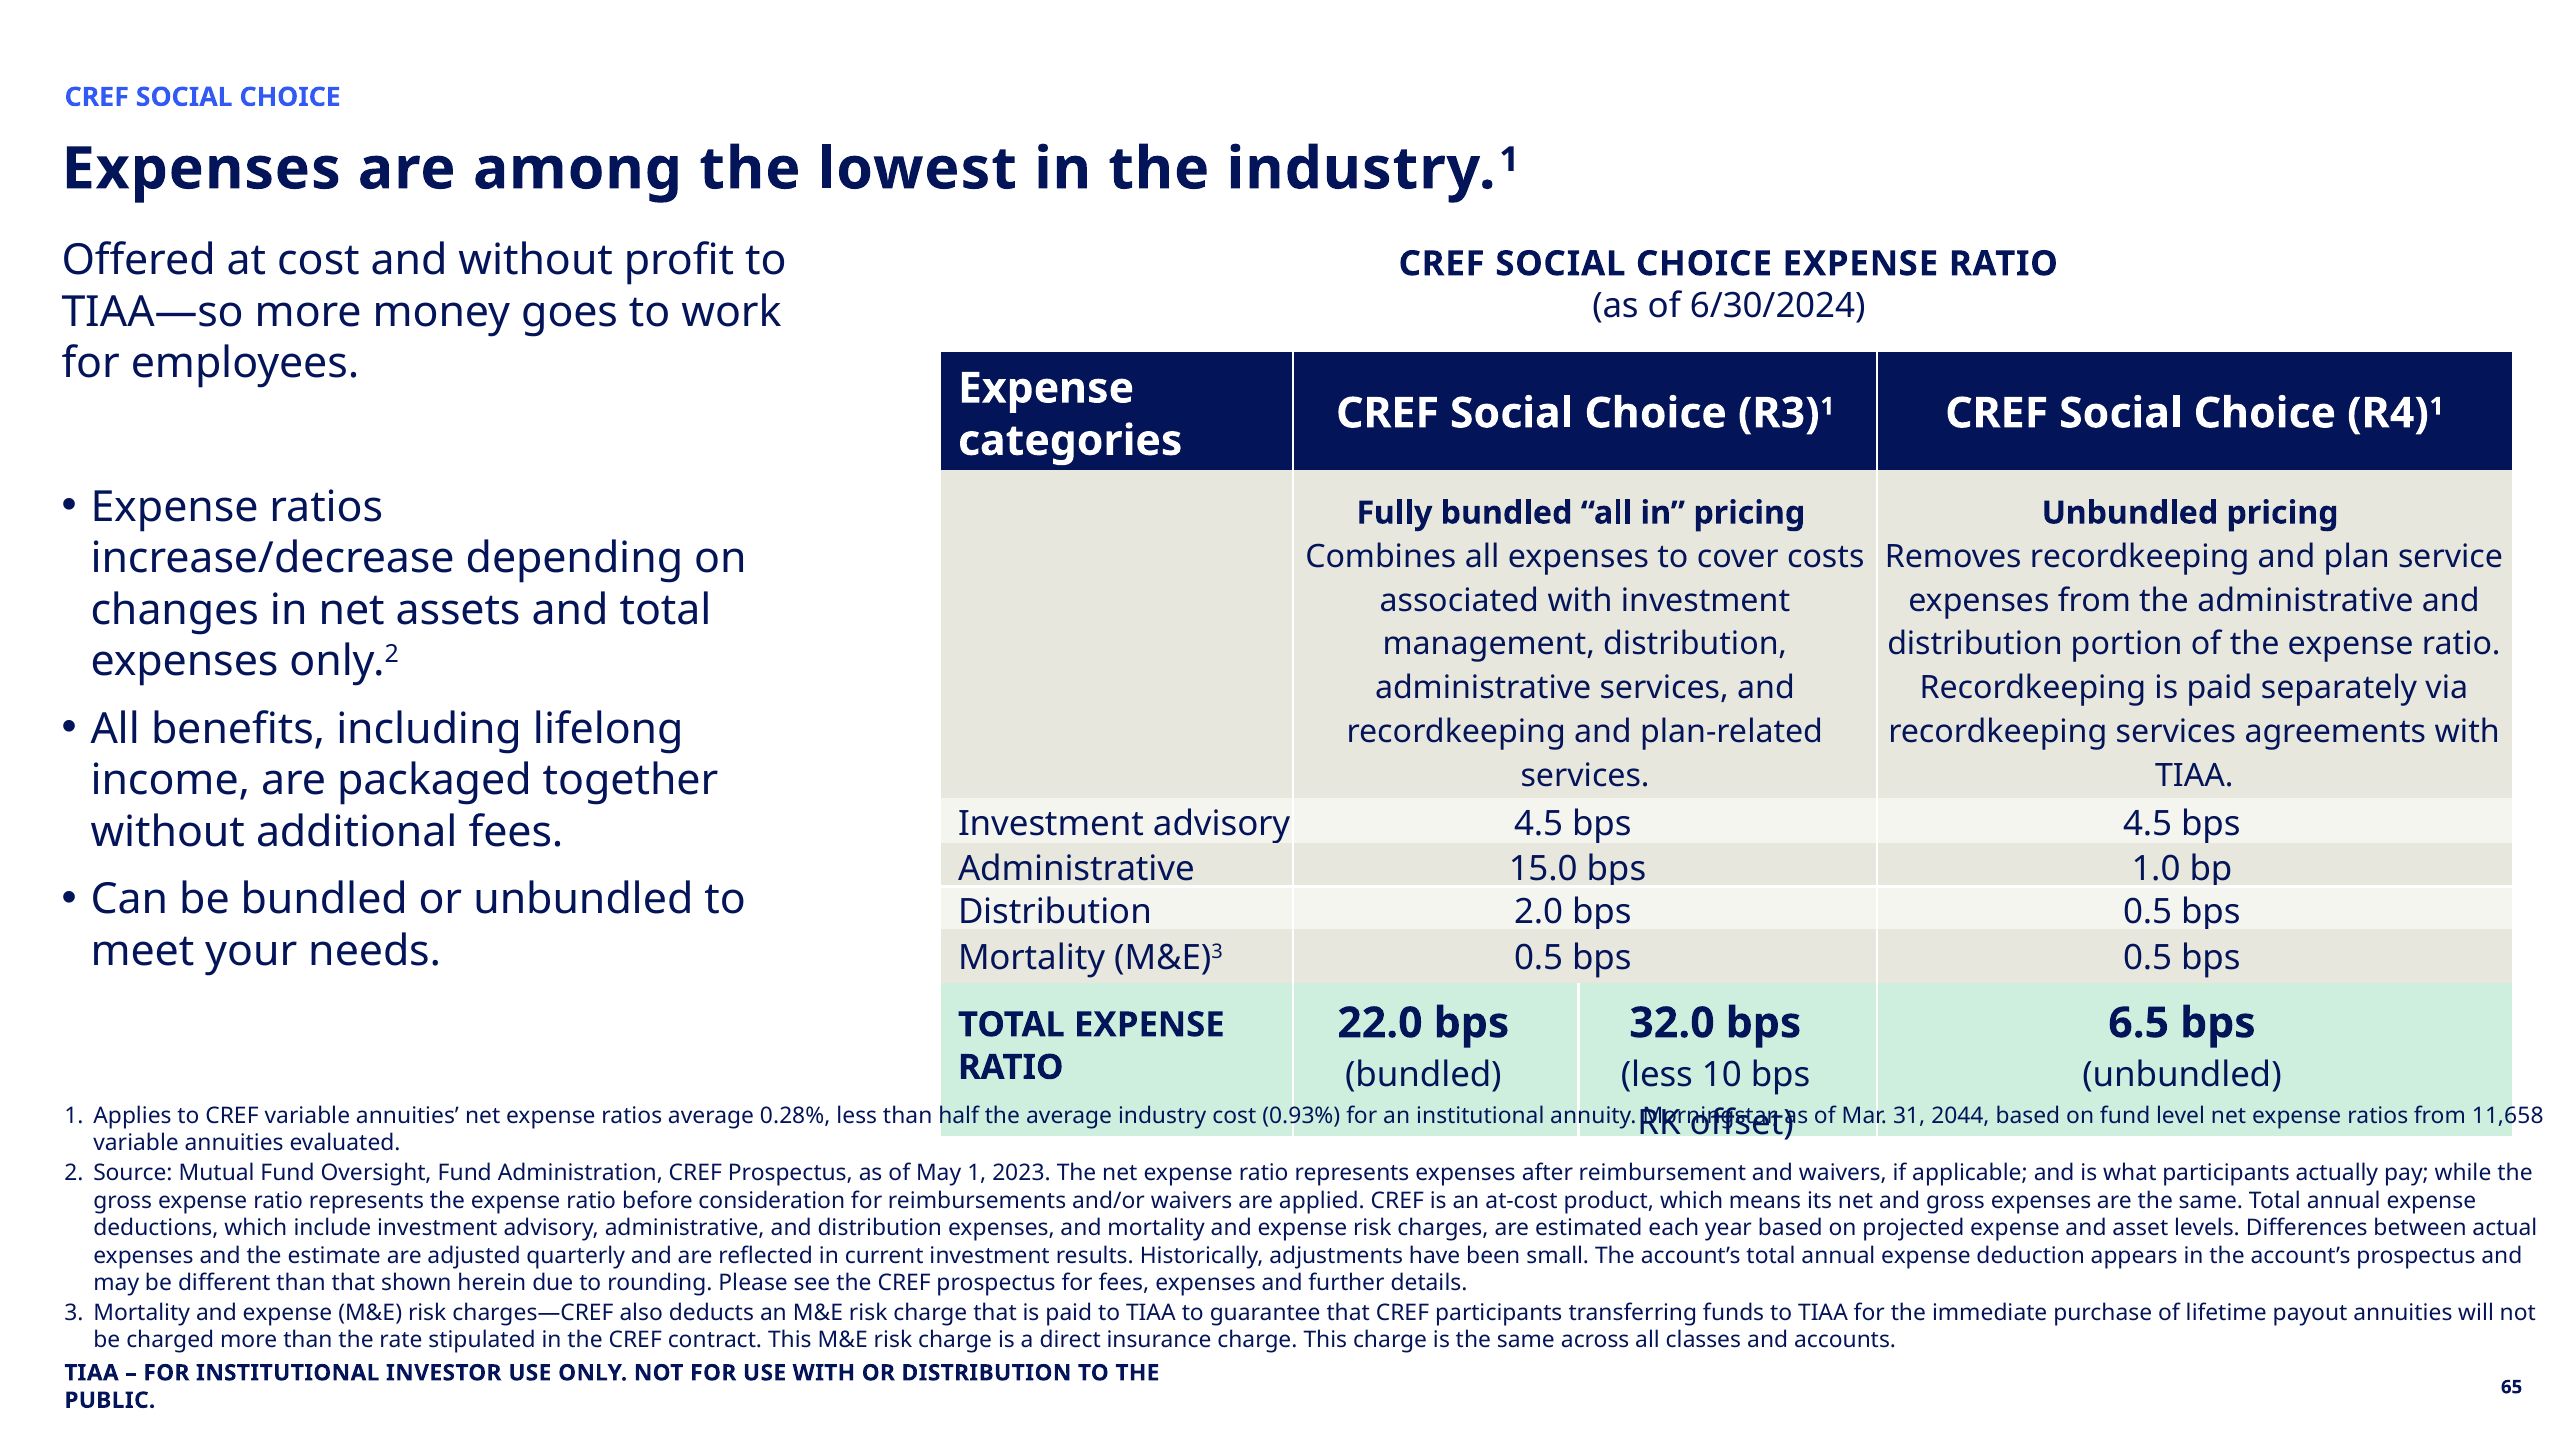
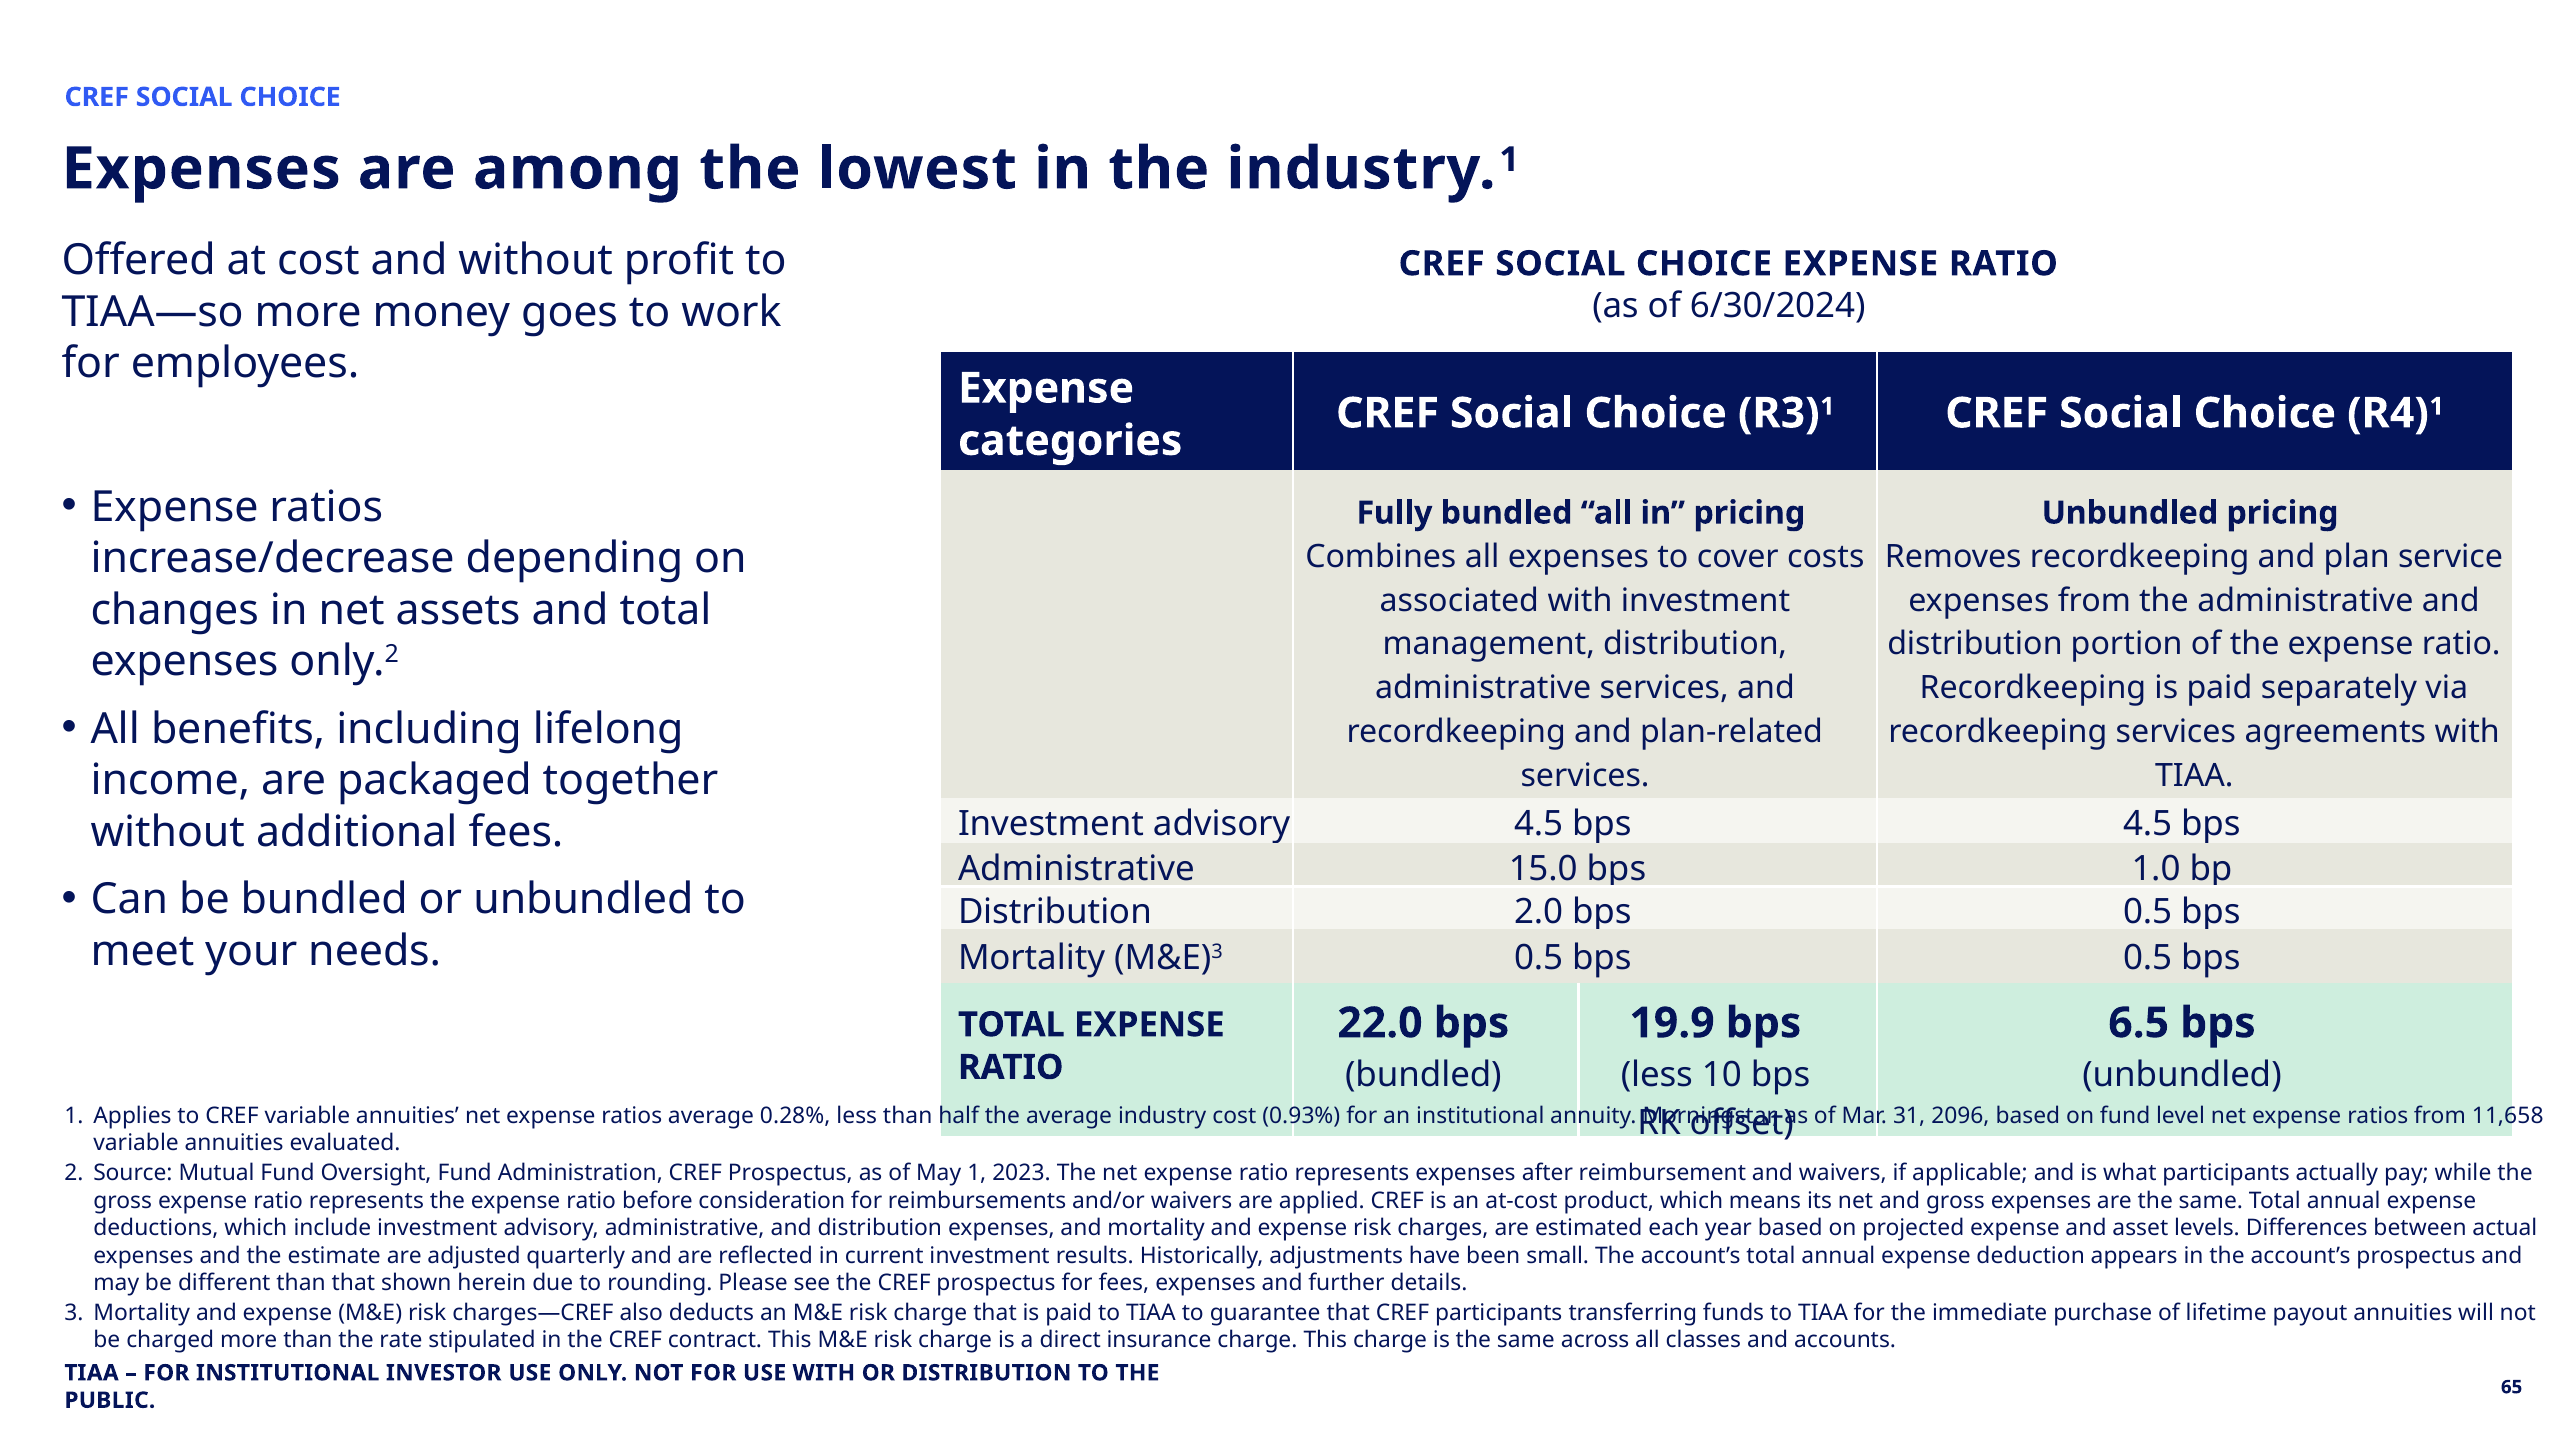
32.0: 32.0 -> 19.9 (1672, 1023)
2044: 2044 -> 2096 (1960, 1116)
